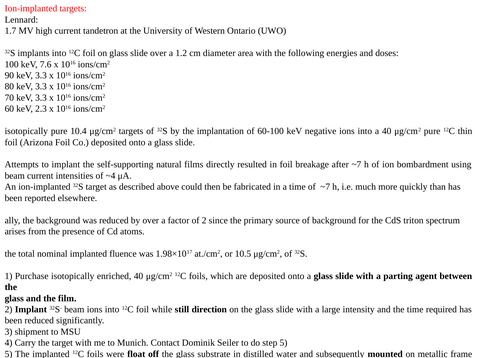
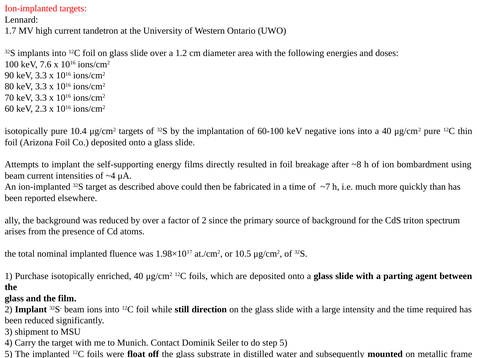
natural: natural -> energy (169, 164)
after ~7: ~7 -> ~8 (356, 164)
